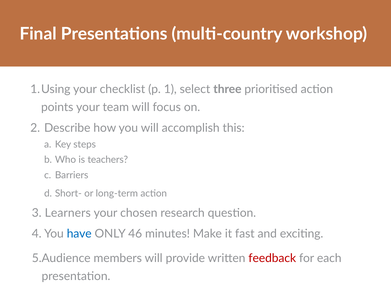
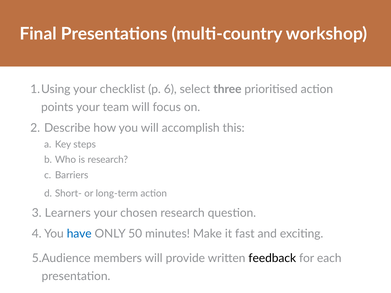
1: 1 -> 6 (170, 89)
is teachers: teachers -> research (108, 160)
46: 46 -> 50 (135, 234)
feedback colour: red -> black (272, 258)
